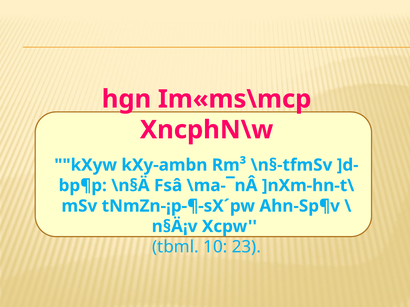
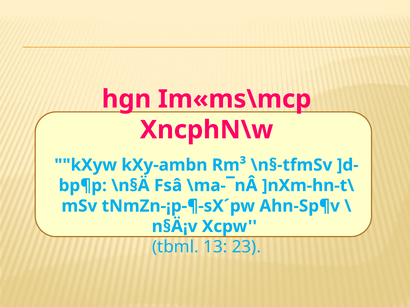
10: 10 -> 13 (215, 247)
